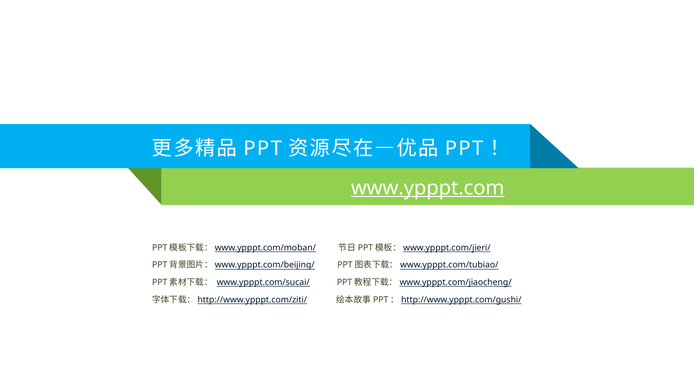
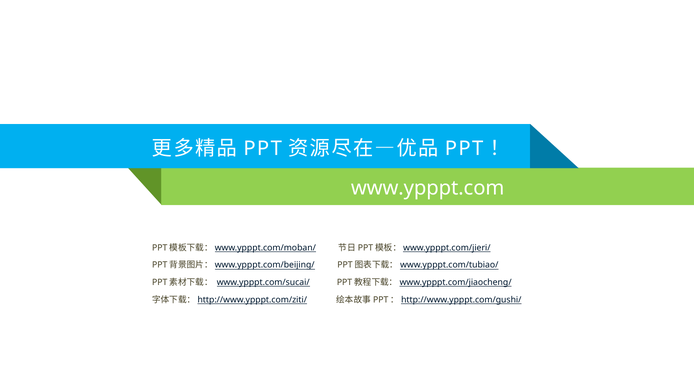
www.ypppt.com underline: present -> none (428, 188)
